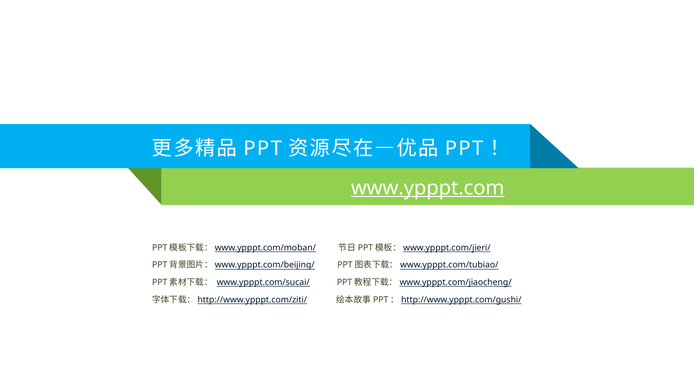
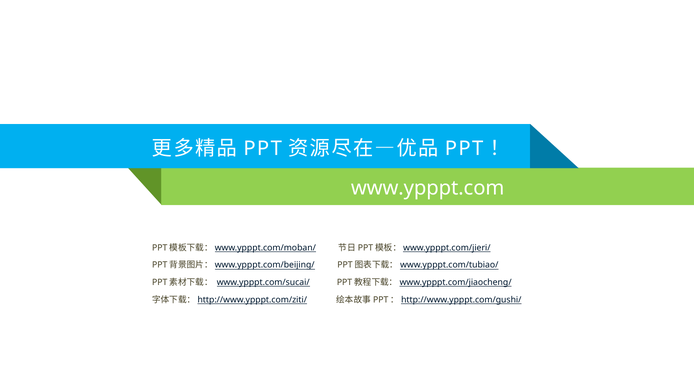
www.ypppt.com underline: present -> none (428, 188)
